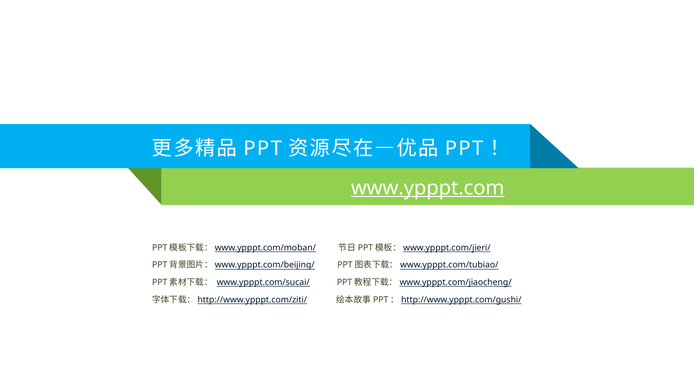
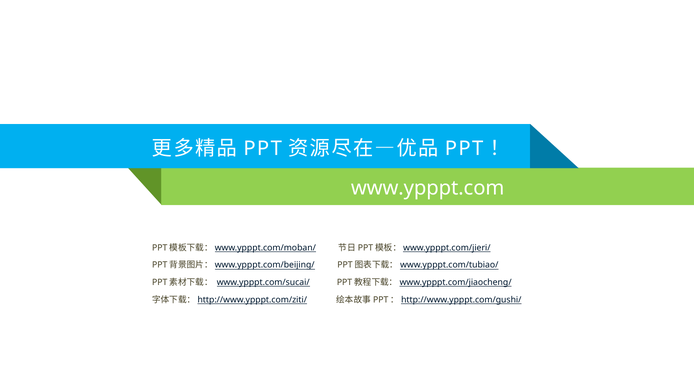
www.ypppt.com underline: present -> none (428, 188)
